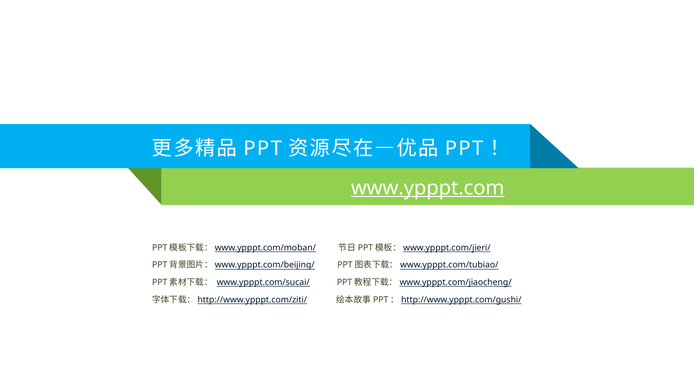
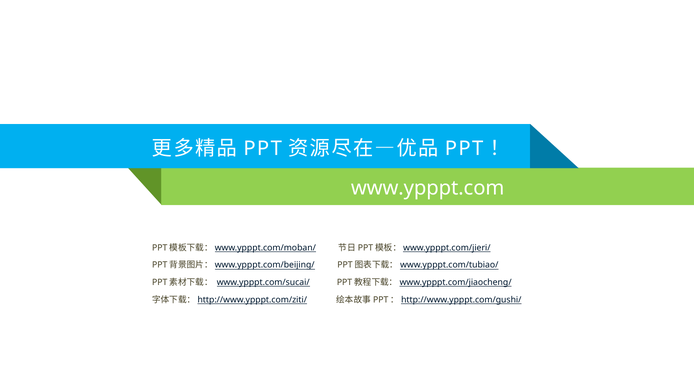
www.ypppt.com underline: present -> none (428, 188)
